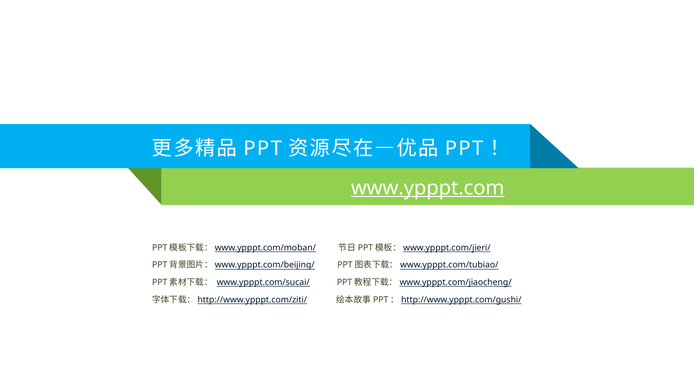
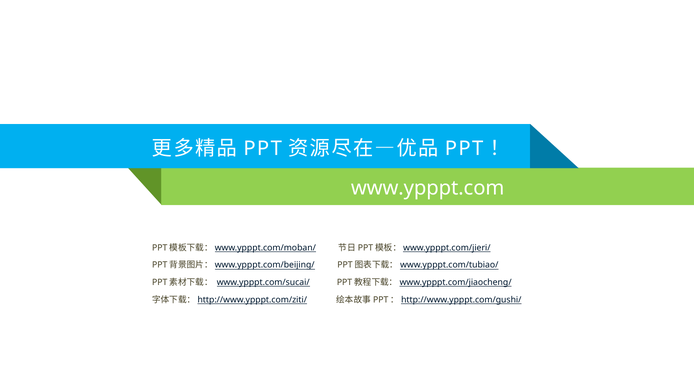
www.ypppt.com underline: present -> none (428, 188)
